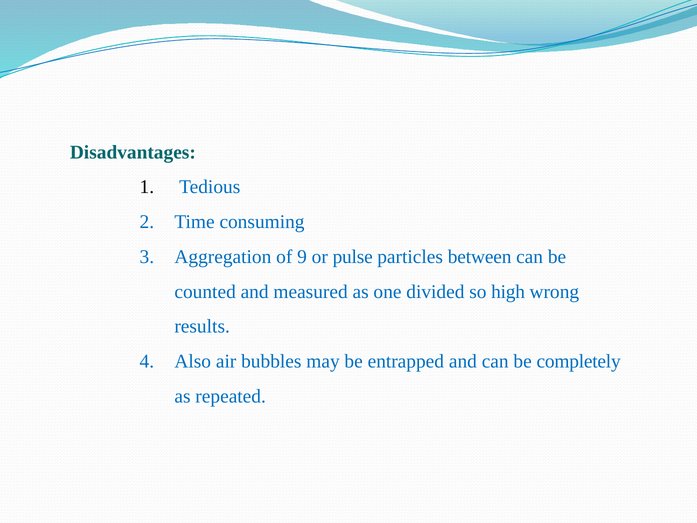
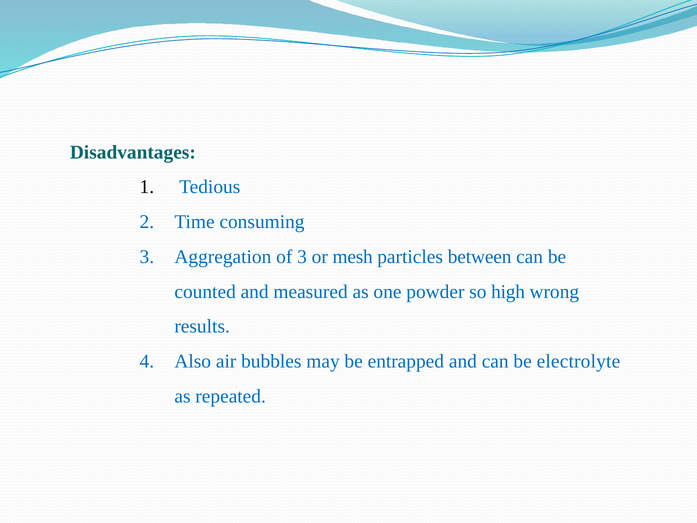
of 9: 9 -> 3 (302, 257)
pulse: pulse -> mesh (353, 257)
divided: divided -> powder (435, 292)
completely: completely -> electrolyte (578, 361)
